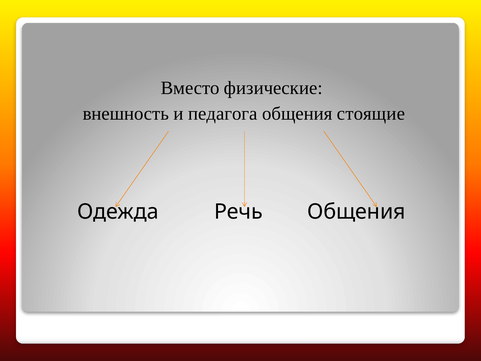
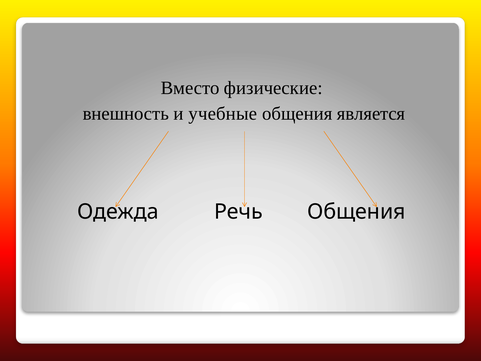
педагога: педагога -> учебные (223, 114)
стоящие: стоящие -> является (371, 114)
